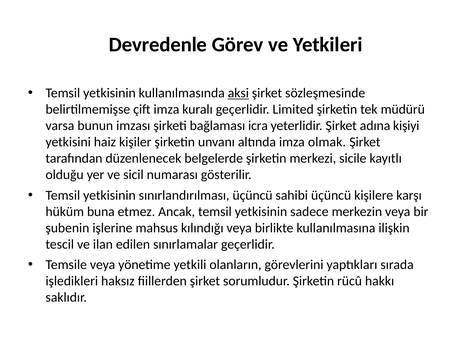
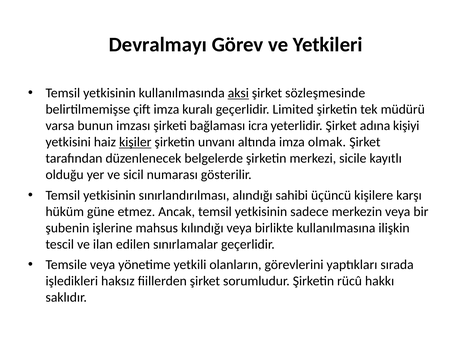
Devredenle: Devredenle -> Devralmayı (158, 45)
kişiler underline: none -> present (135, 142)
sınırlandırılması üçüncü: üçüncü -> alındığı (253, 195)
buna: buna -> güne (101, 212)
